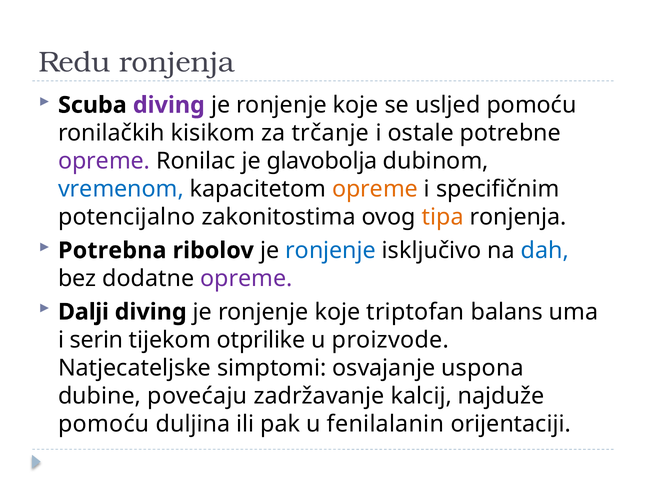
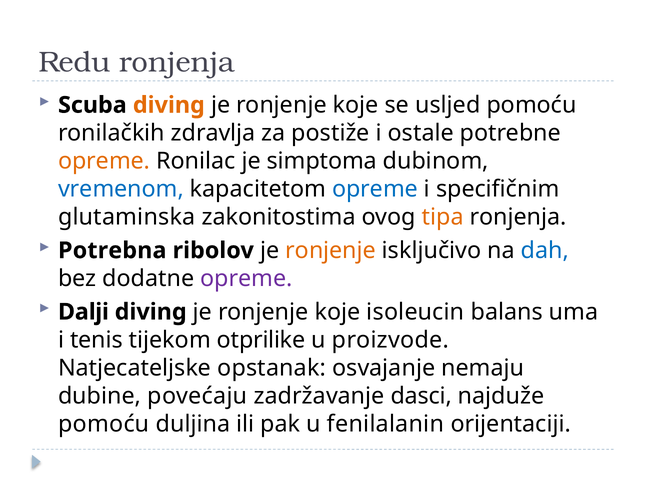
diving colour: purple -> orange (169, 105)
kisikom: kisikom -> zdravlja (213, 133)
trčanje: trčanje -> postiže (331, 133)
opreme colour: purple -> orange (104, 161)
glavobolja: glavobolja -> simptoma (322, 161)
opreme colour: orange -> blue (375, 189)
potencijalno: potencijalno -> glutaminska (127, 217)
ronjenje colour: blue -> orange (331, 250)
triptofan: triptofan -> isoleucin (415, 312)
serin: serin -> tenis (96, 340)
simptomi: simptomi -> opstanak (272, 368)
uspona: uspona -> nemaju (483, 368)
kalcij: kalcij -> dasci (421, 395)
